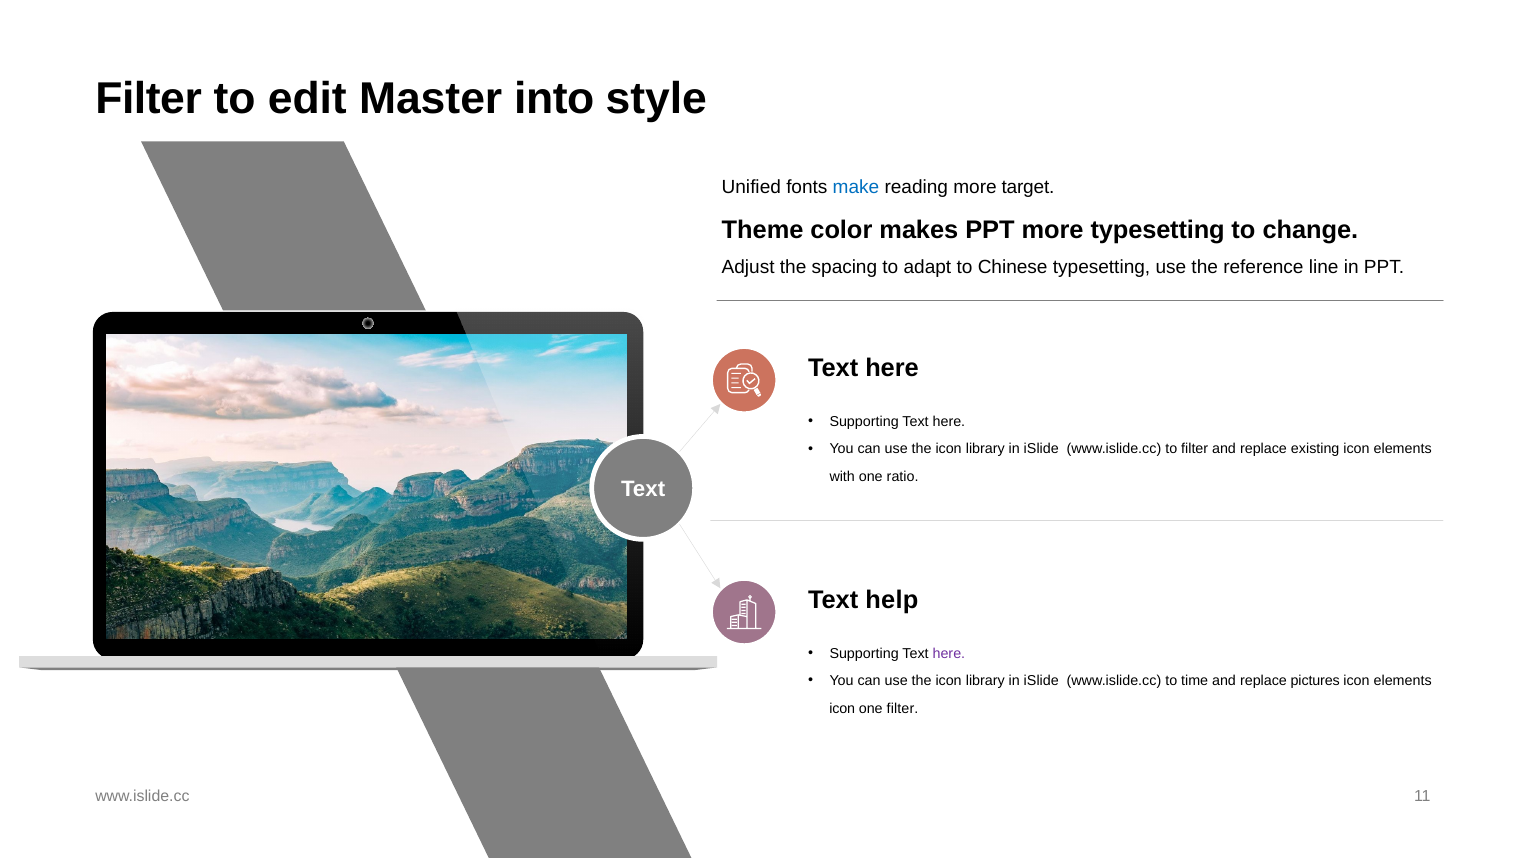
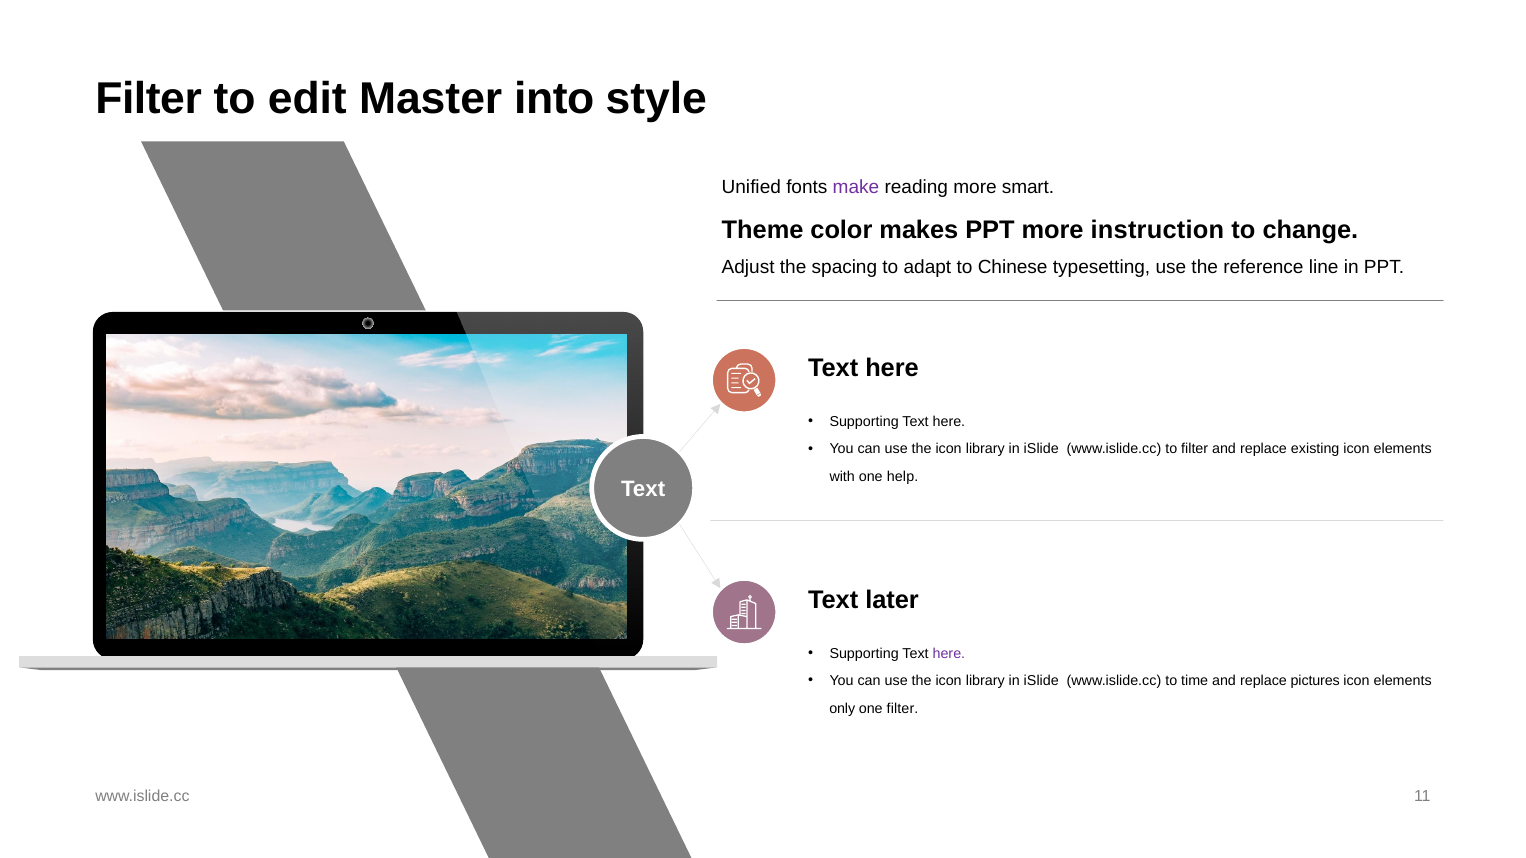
make colour: blue -> purple (856, 188)
target: target -> smart (1028, 188)
more typesetting: typesetting -> instruction (1157, 230)
ratio: ratio -> help (903, 477)
help: help -> later (892, 600)
icon: icon -> only (842, 709)
